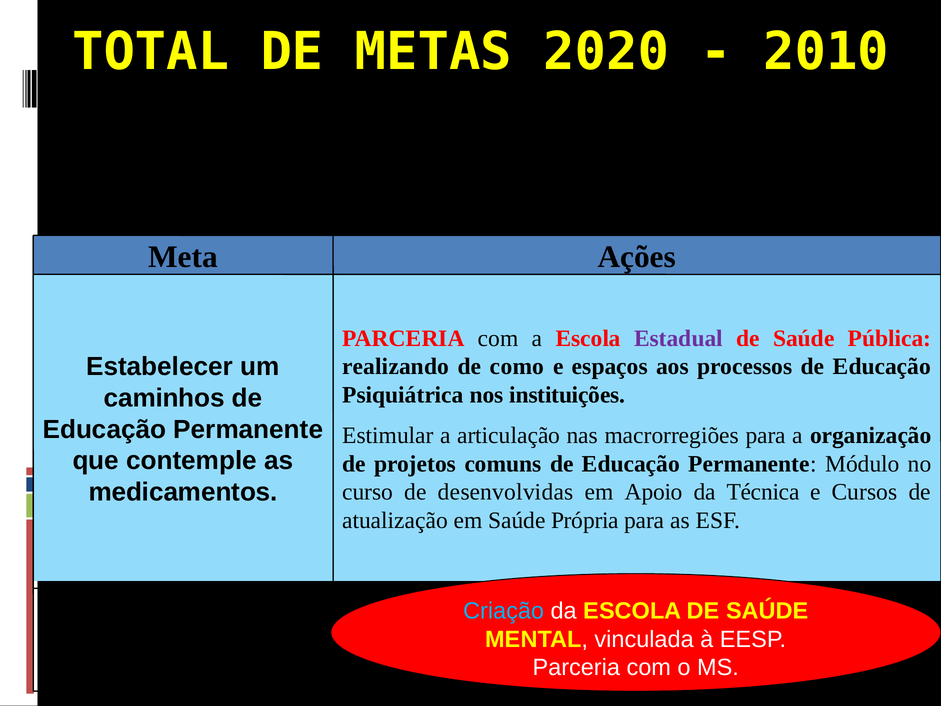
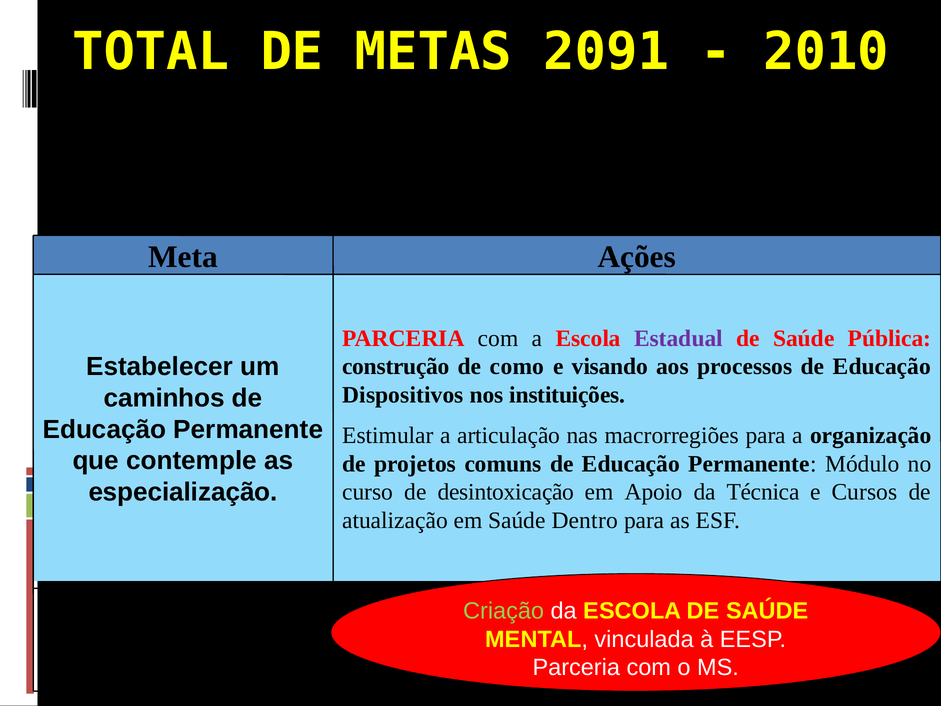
2020: 2020 -> 2091 (606, 52)
realizando: realizando -> construção (396, 366)
espaços: espaços -> visando (610, 366)
Psiquiátrica: Psiquiátrica -> Dispositivos (403, 395)
medicamentos: medicamentos -> especialização (183, 492)
desenvolvidas: desenvolvidas -> desintoxicação (506, 492)
Própria: Própria -> Dentro (585, 520)
Criação colour: light blue -> light green (504, 611)
